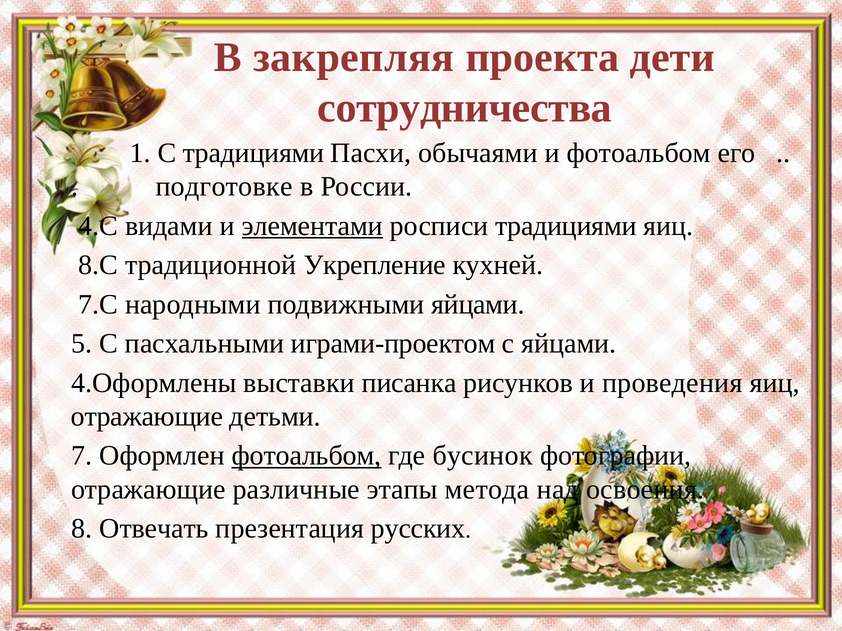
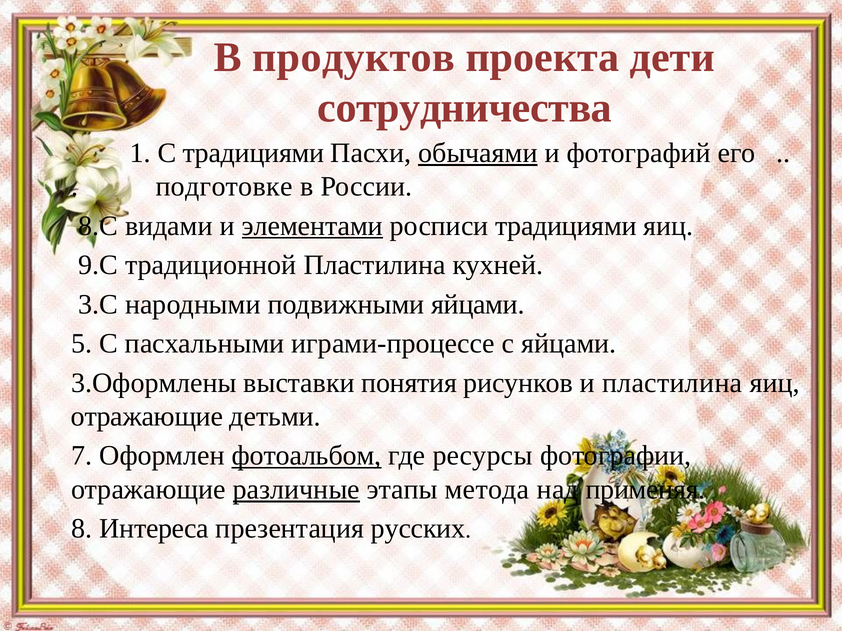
закрепляя: закрепляя -> продуктов (354, 58)
обычаями underline: none -> present (478, 153)
и фотоальбом: фотоальбом -> фотографий (639, 153)
4.С: 4.С -> 8.С (98, 226)
8.С: 8.С -> 9.С (98, 265)
традиционной Укрепление: Укрепление -> Пластилина (375, 265)
7.С: 7.С -> 3.С (98, 305)
играми-проектом: играми-проектом -> играми-процессе (393, 344)
4.Оформлены: 4.Оформлены -> 3.Оформлены (154, 383)
писанка: писанка -> понятия (409, 383)
и проведения: проведения -> пластилина (672, 383)
бусинок: бусинок -> ресурсы (483, 456)
различные underline: none -> present (296, 490)
освоения: освоения -> применяя (645, 490)
Отвечать: Отвечать -> Интереса (154, 529)
